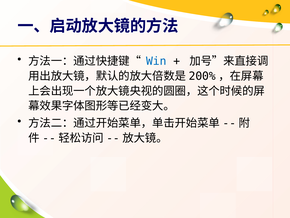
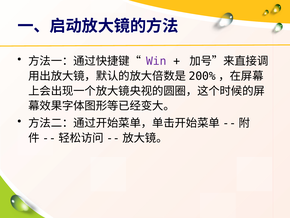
Win colour: blue -> purple (156, 61)
